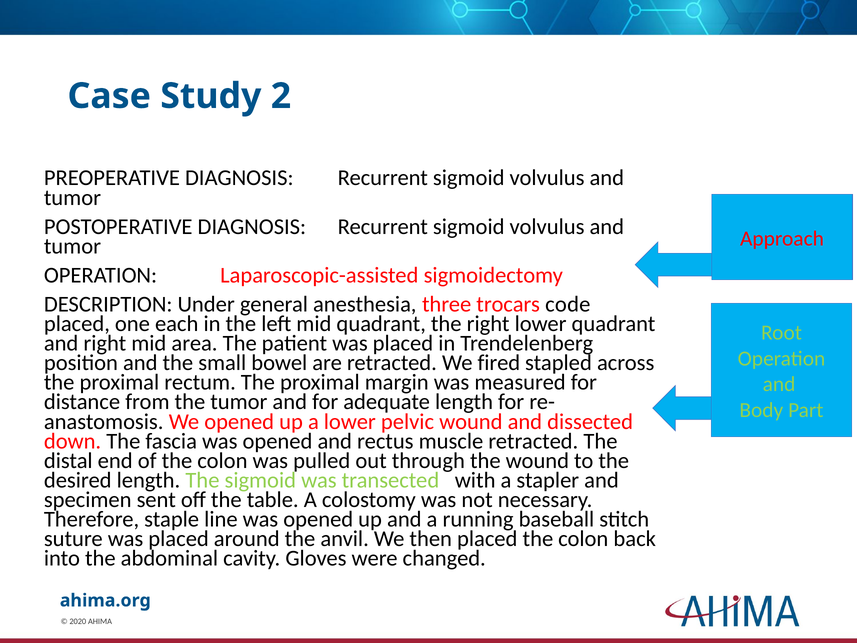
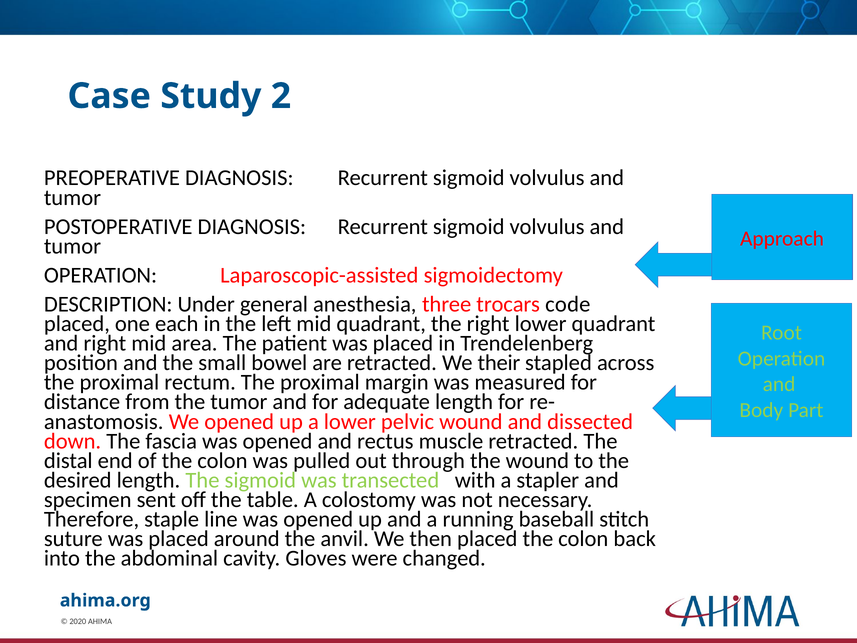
fired: fired -> their (499, 363)
